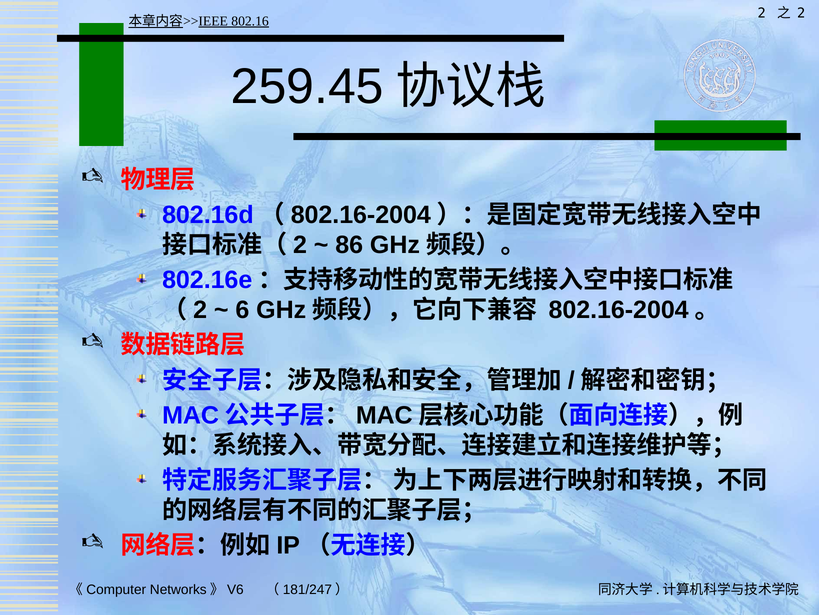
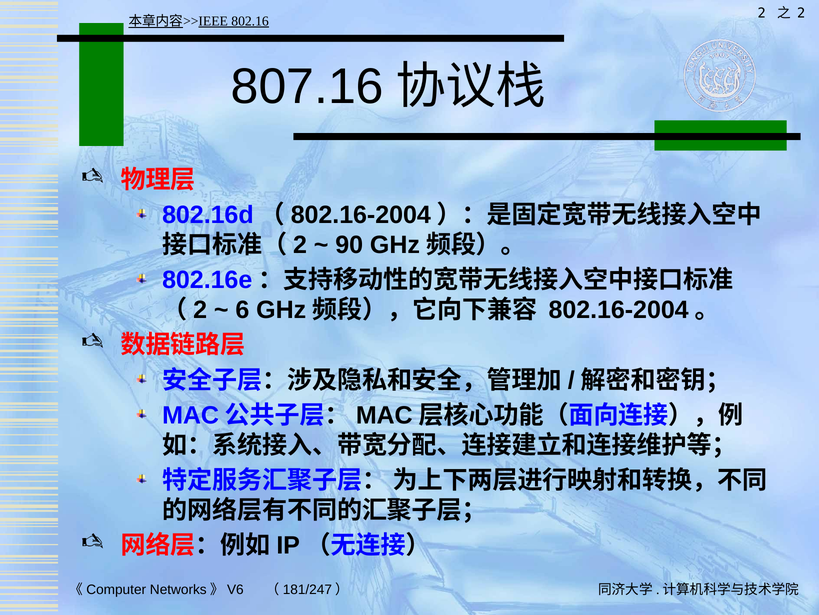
259.45: 259.45 -> 807.16 (307, 87)
86: 86 -> 90 (349, 245)
